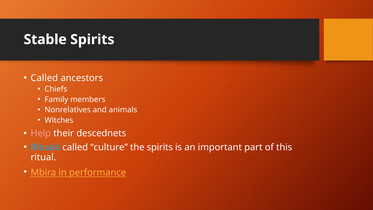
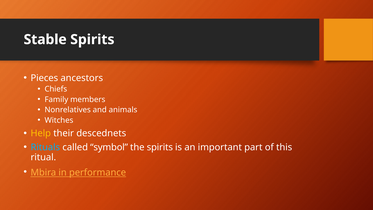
Called: Called -> Pieces (44, 78)
Help colour: pink -> yellow (41, 133)
culture: culture -> symbol (109, 147)
